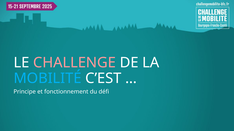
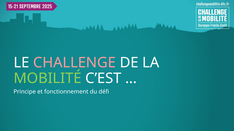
MOBILITÉ colour: light blue -> light green (48, 79)
